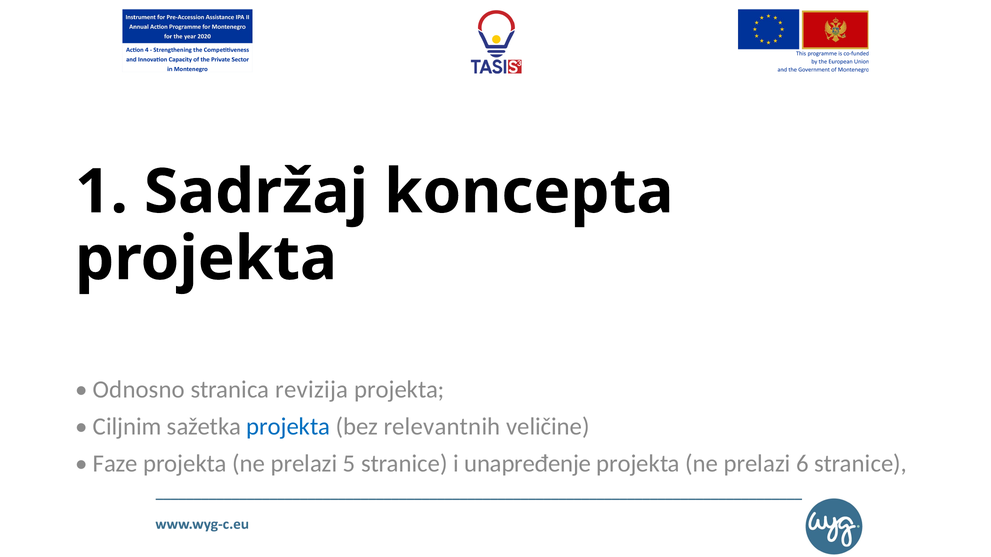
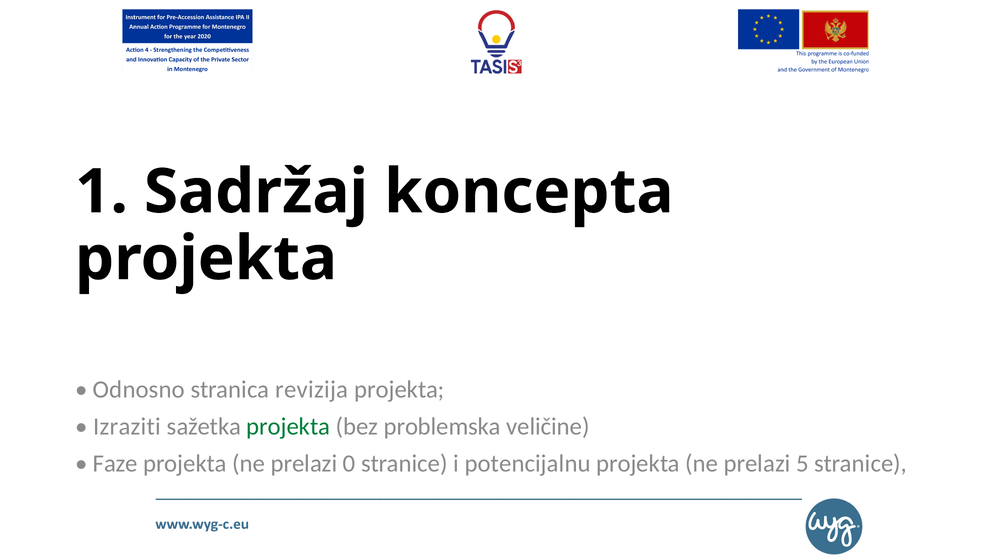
Ciljnim: Ciljnim -> Izraziti (127, 427)
projekta colour: blue -> green (288, 427)
relevantnih: relevantnih -> problemska (442, 427)
5: 5 -> 0 (349, 464)
unapređenje: unapređenje -> potencijalnu (528, 464)
6: 6 -> 5 (802, 464)
